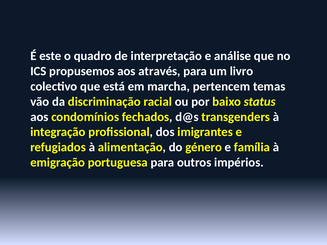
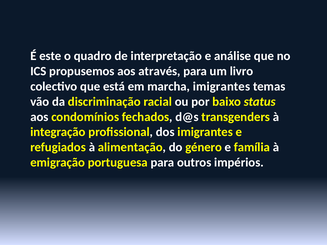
marcha pertencem: pertencem -> imigrantes (221, 86)
